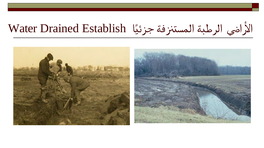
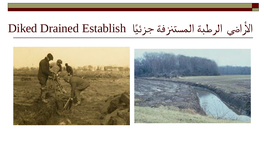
Water: Water -> Diked (23, 28)
